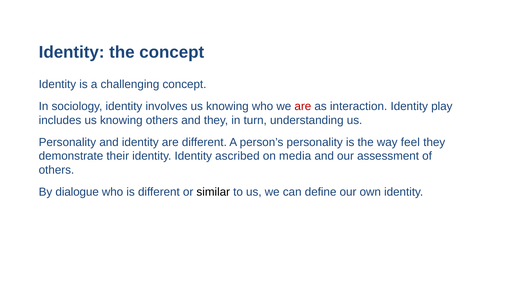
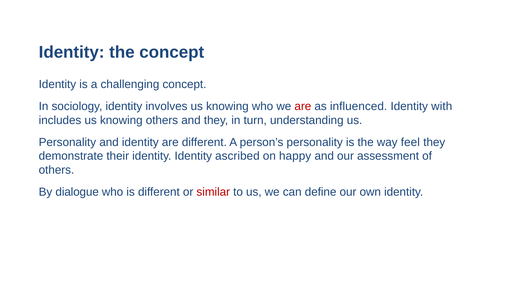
interaction: interaction -> influenced (359, 106)
play: play -> with (442, 106)
media: media -> happy (295, 156)
similar colour: black -> red (213, 192)
